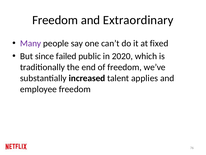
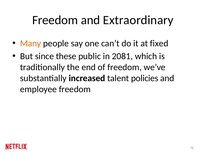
Many colour: purple -> orange (31, 43)
failed: failed -> these (66, 56)
2020: 2020 -> 2081 (122, 56)
applies: applies -> policies (145, 78)
